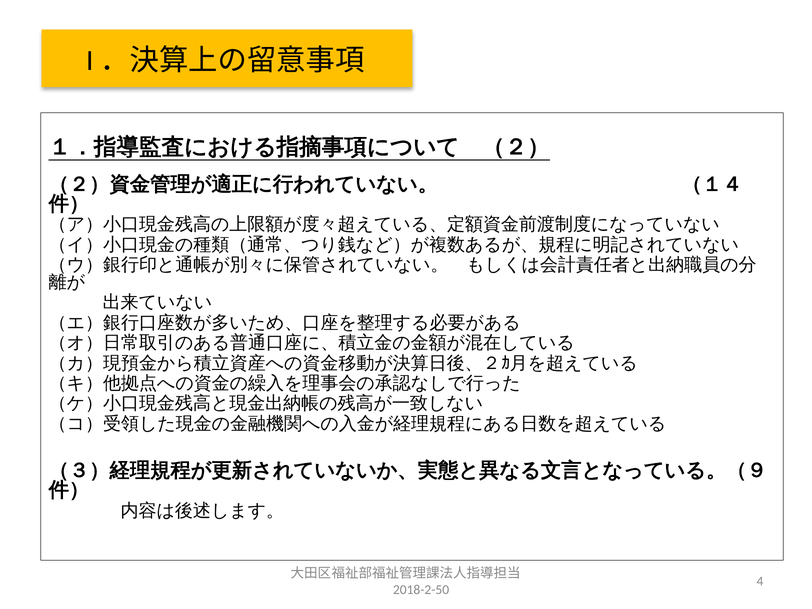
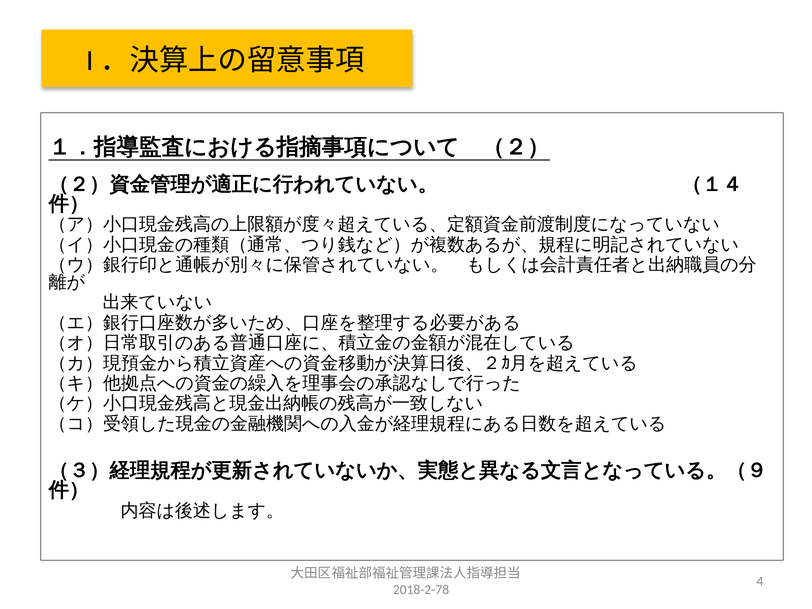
2018-2-50: 2018-2-50 -> 2018-2-78 (421, 590)
